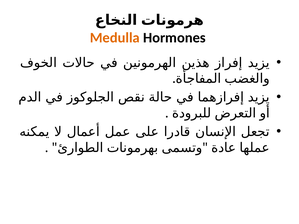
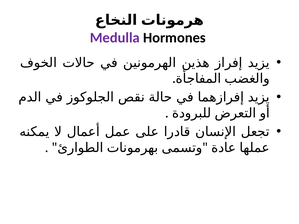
Medulla colour: orange -> purple (115, 38)
